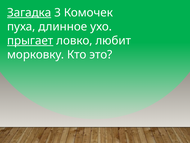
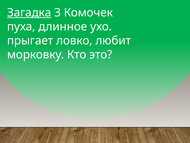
прыгает underline: present -> none (30, 40)
